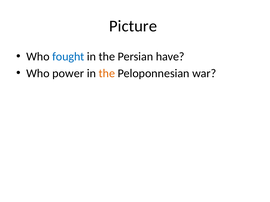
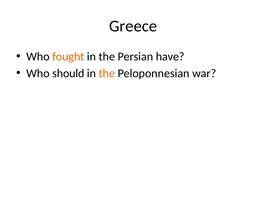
Picture: Picture -> Greece (133, 26)
fought colour: blue -> orange (68, 57)
power: power -> should (68, 73)
